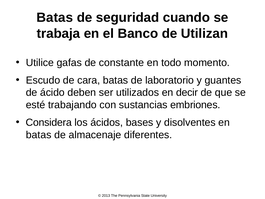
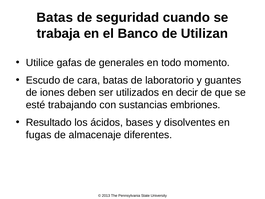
constante: constante -> generales (122, 63)
ácido: ácido -> iones (52, 92)
Considera: Considera -> Resultado (49, 122)
batas: batas -> fugas (39, 135)
